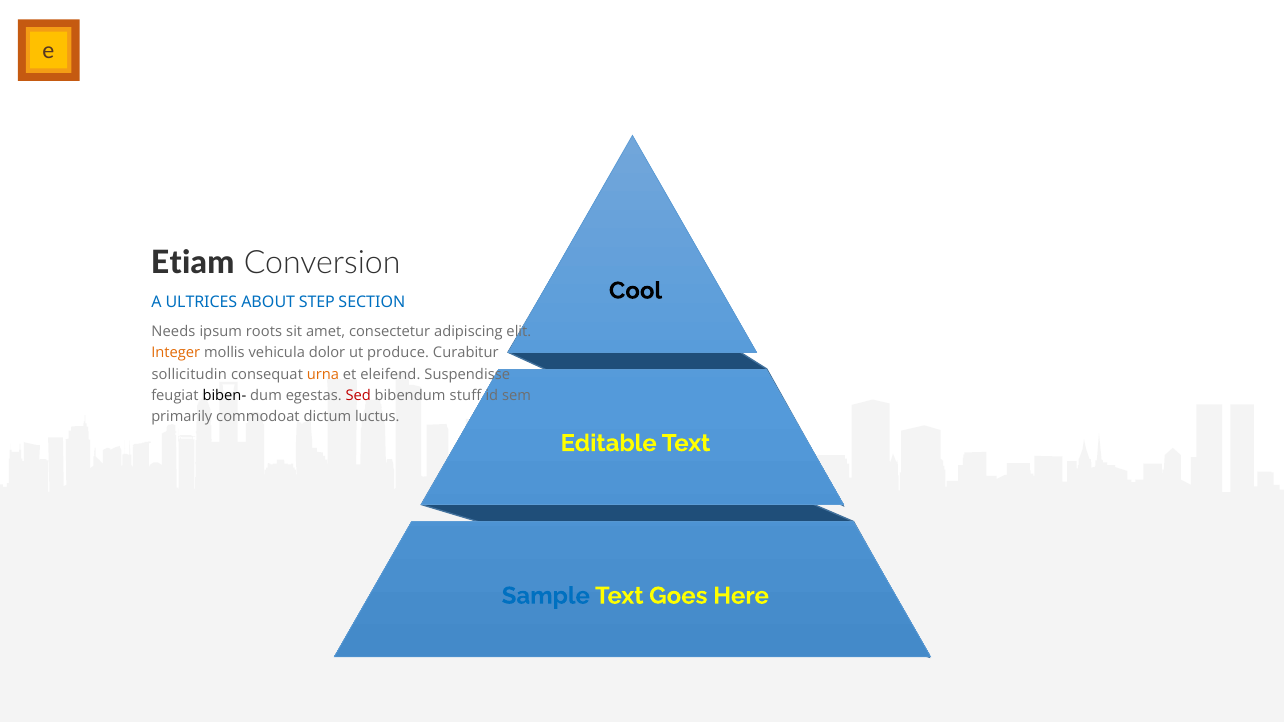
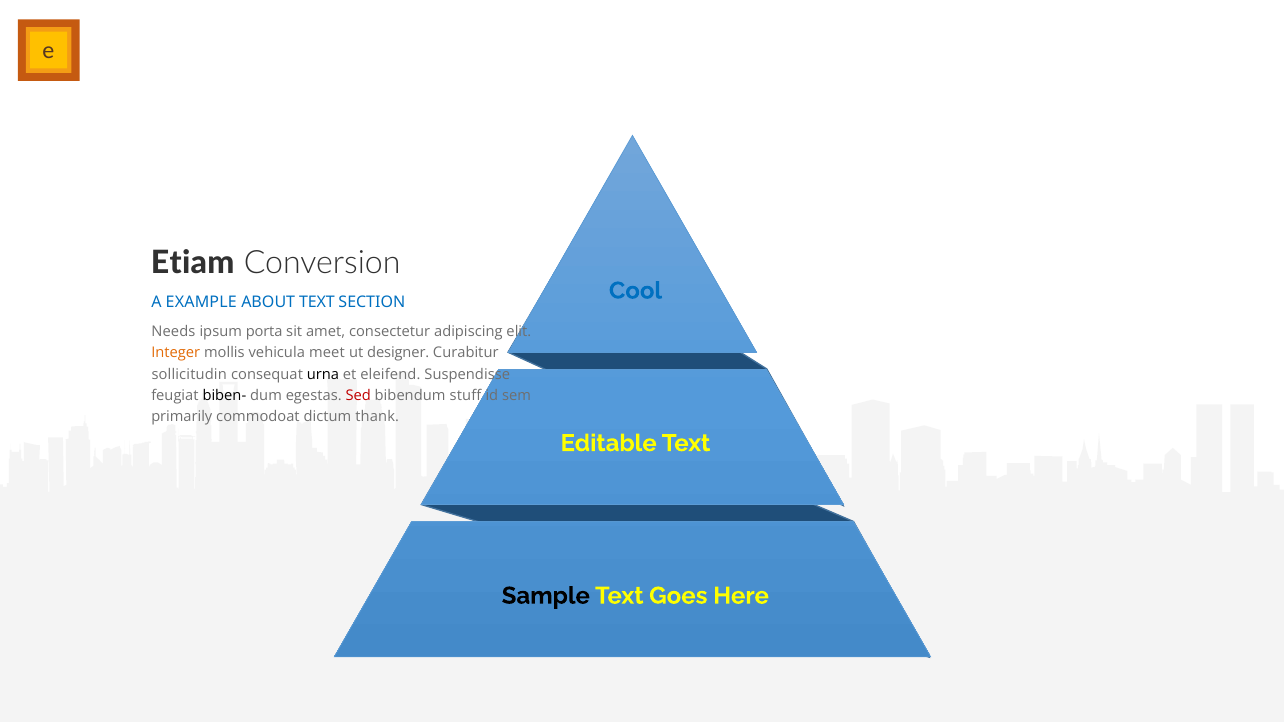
Cool colour: black -> blue (635, 291)
ULTRICES: ULTRICES -> EXAMPLE (201, 302)
ABOUT STEP: STEP -> TEXT (317, 302)
roots: roots -> porta (264, 332)
dolor: dolor -> meet (327, 353)
produce: produce -> designer (398, 353)
urna colour: orange -> black (323, 374)
luctus: luctus -> thank (377, 417)
Sample colour: blue -> black (546, 596)
